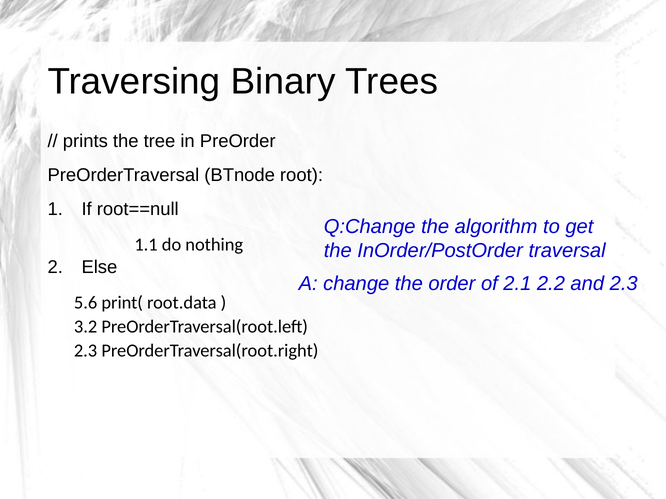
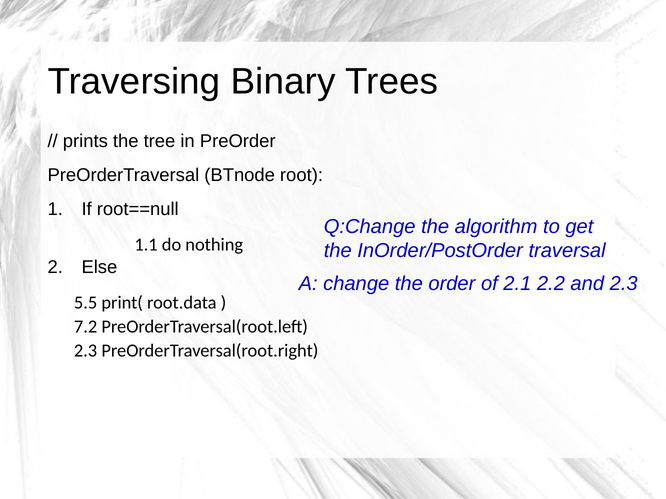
5.6: 5.6 -> 5.5 (86, 303)
3.2: 3.2 -> 7.2 (86, 327)
